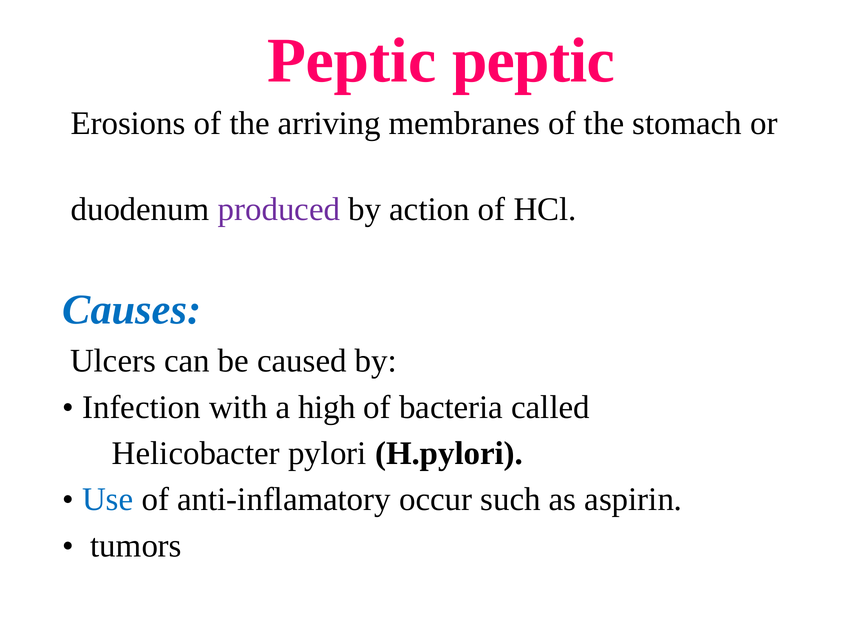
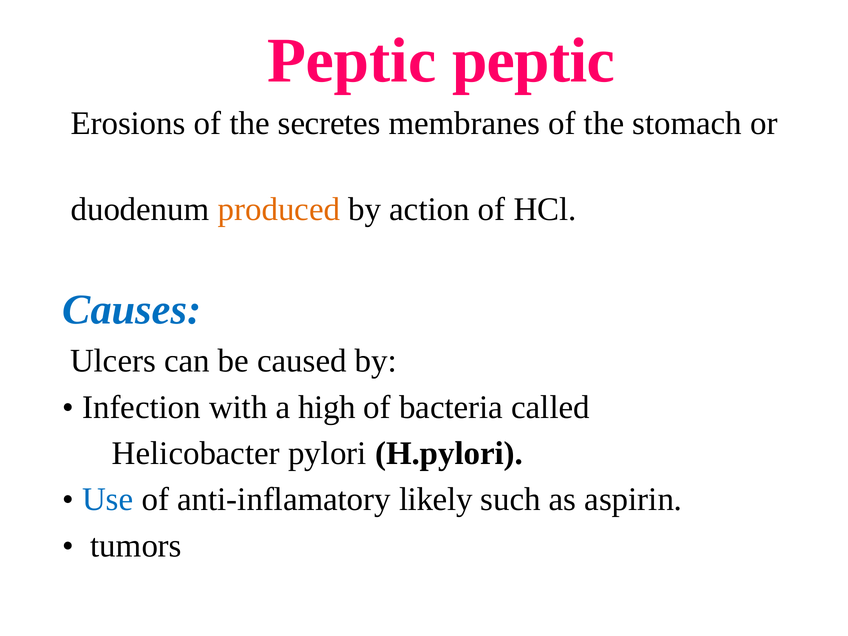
arriving: arriving -> secretes (329, 123)
produced colour: purple -> orange (279, 209)
occur: occur -> likely (436, 500)
